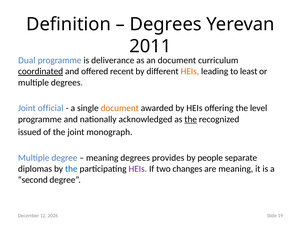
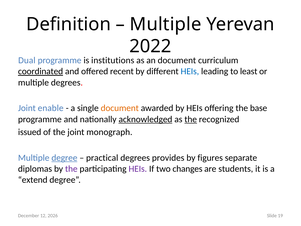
Degrees: Degrees -> Multiple (166, 24)
2011: 2011 -> 2022 (150, 46)
deliverance: deliverance -> institutions (113, 60)
HEIs colour: orange -> blue (190, 71)
official: official -> enable (51, 108)
level: level -> base (259, 108)
acknowledged underline: none -> present (145, 119)
degree underline: none -> present (64, 158)
meaning: meaning -> practical (102, 158)
people: people -> figures (210, 158)
the colour: blue -> purple (71, 169)
are meaning: meaning -> students (236, 169)
second: second -> extend (33, 180)
